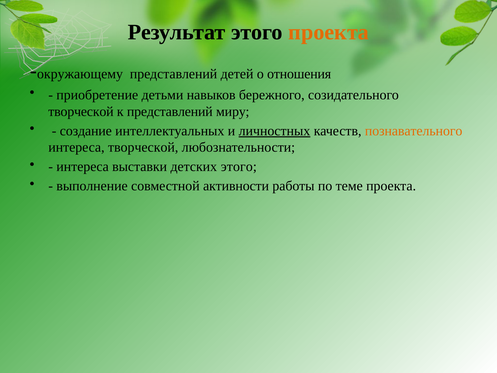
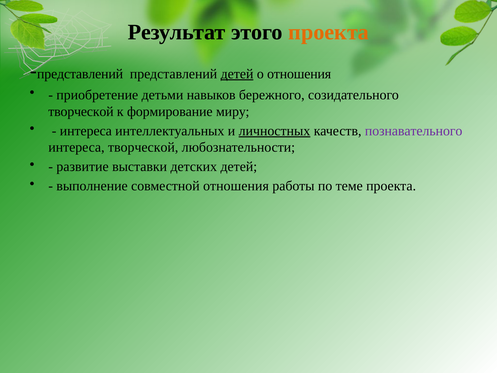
окружающему: окружающему -> представлений (80, 74)
детей underline: none -> present (237, 74)
к представлений: представлений -> формирование (170, 111)
создание: создание -> интереса (86, 131)
познавательного colour: orange -> purple (414, 131)
интереса: интереса -> развитие (83, 167)
детских этого: этого -> детей (239, 167)
совместной активности: активности -> отношения (236, 186)
